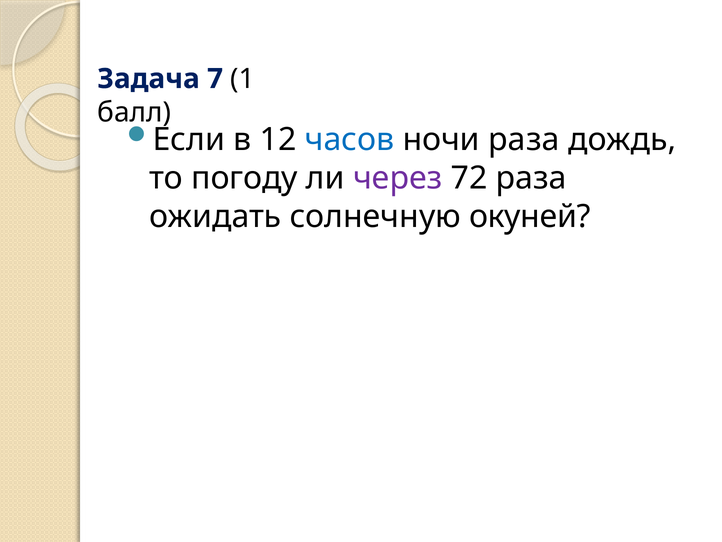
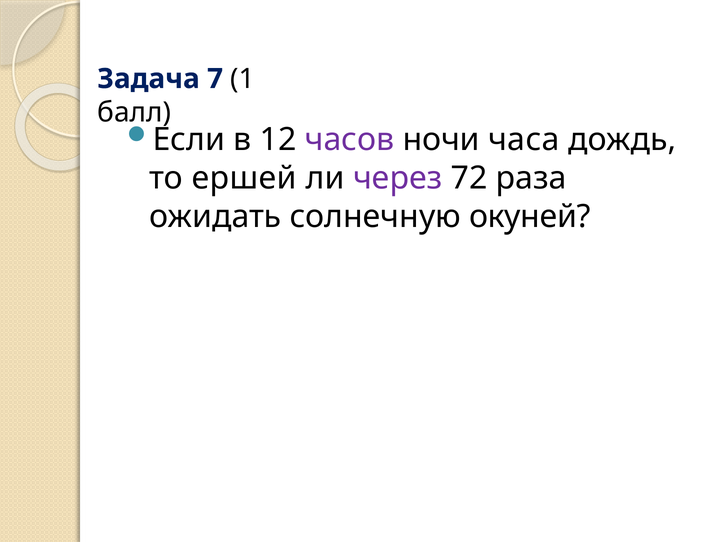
часов colour: blue -> purple (350, 139)
ночи раза: раза -> часа (524, 139)
погоду: погоду -> ершей (244, 178)
